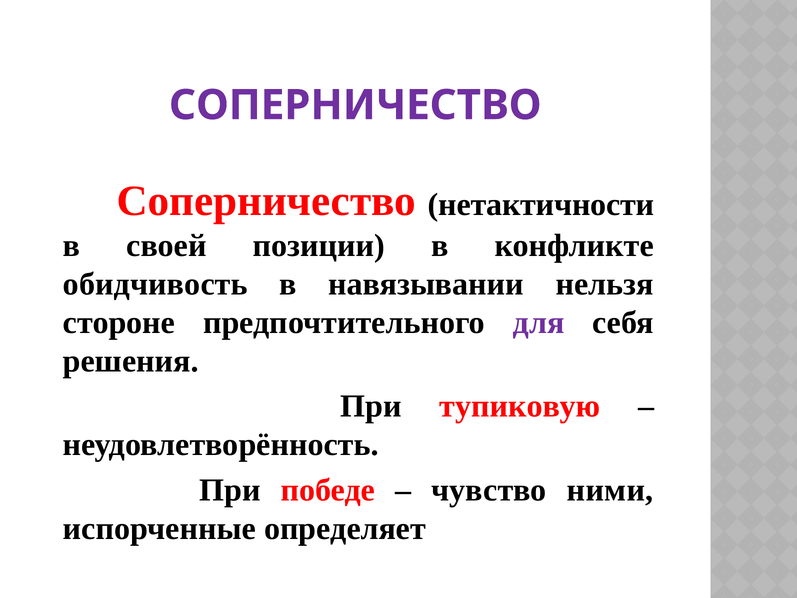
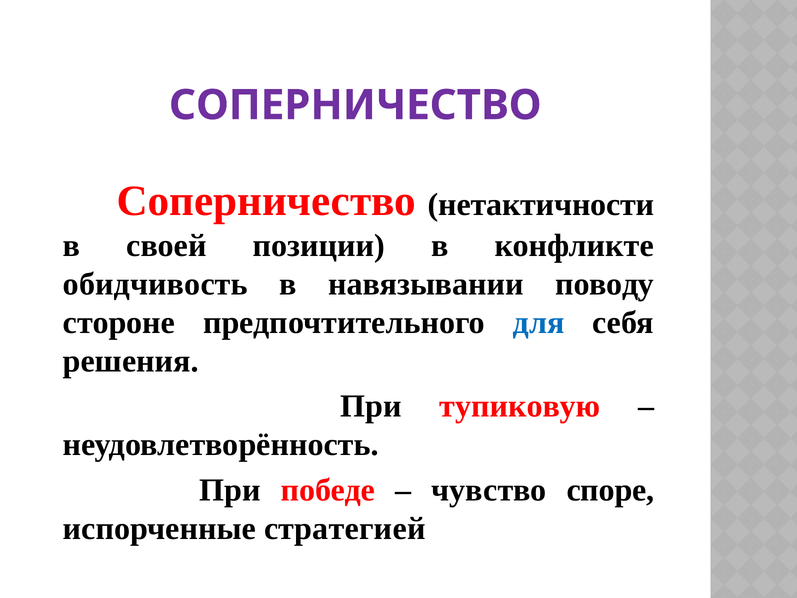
нельзя: нельзя -> поводу (605, 284)
для colour: purple -> blue (539, 322)
ними: ними -> споре (610, 490)
определяет: определяет -> стратегией (345, 528)
